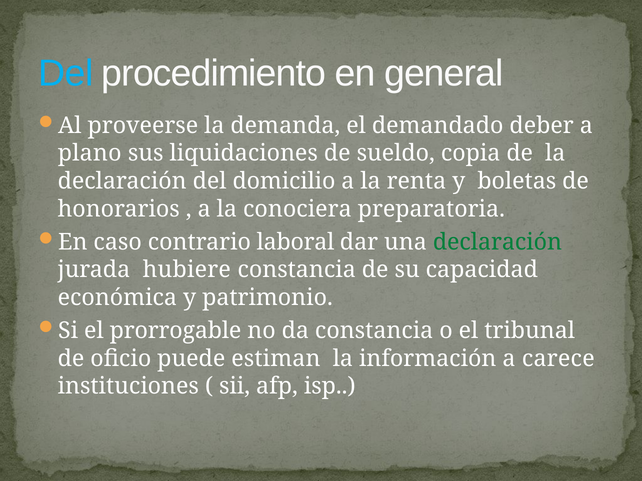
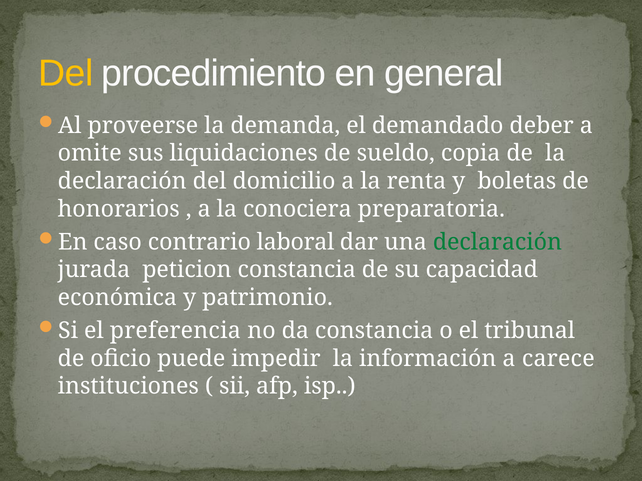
Del colour: light blue -> yellow (66, 73)
plano: plano -> omite (90, 153)
hubiere: hubiere -> peticion (187, 270)
prorrogable: prorrogable -> preferencia (175, 331)
estiman: estiman -> impedir (276, 359)
